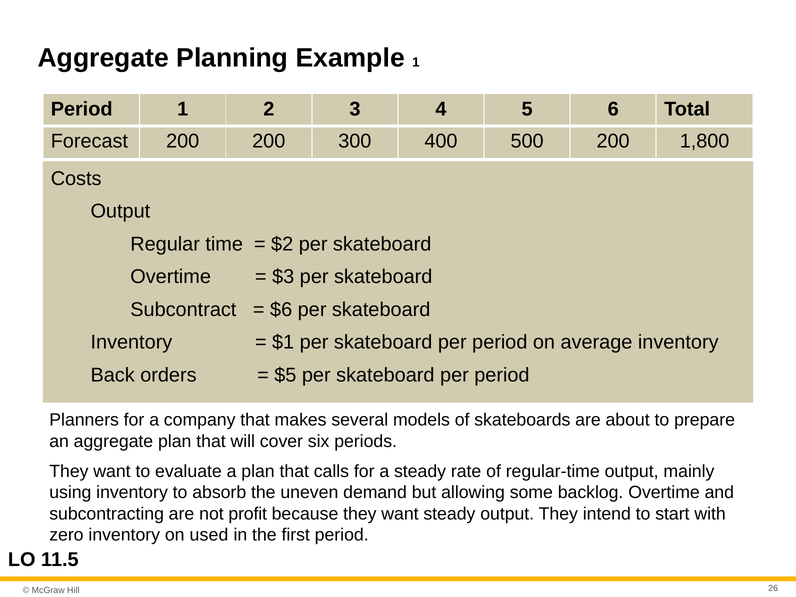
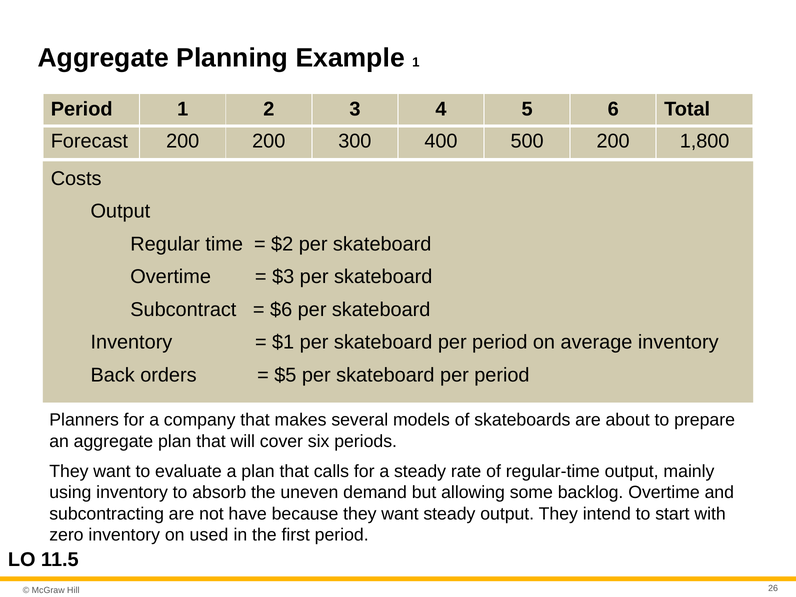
profit: profit -> have (248, 514)
